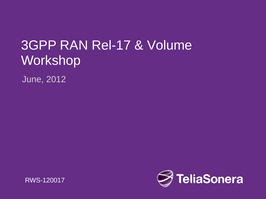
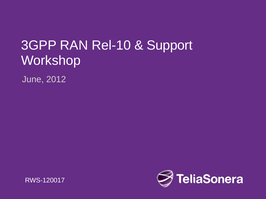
Rel-17: Rel-17 -> Rel-10 (111, 46)
Volume: Volume -> Support (170, 46)
